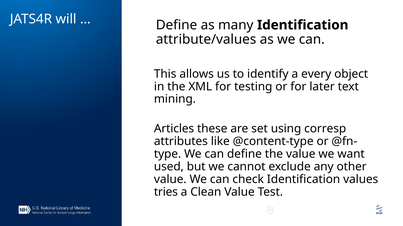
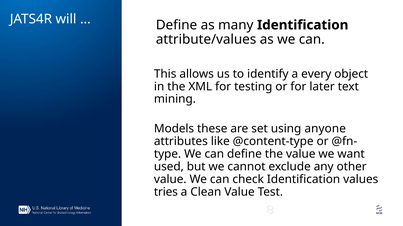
Articles: Articles -> Models (174, 129)
corresp: corresp -> anyone (325, 129)
